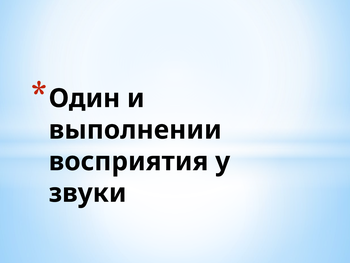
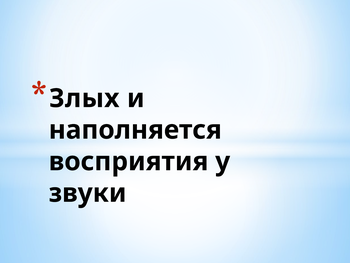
Один: Один -> Злых (84, 98)
выполнении: выполнении -> наполняется (135, 130)
